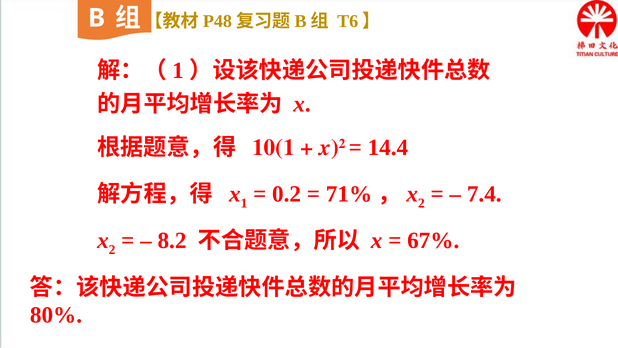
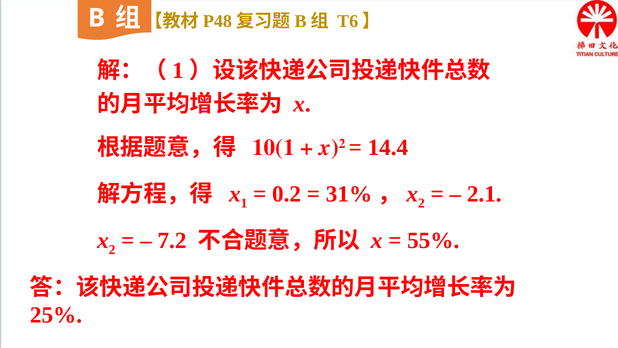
71%: 71% -> 31% (349, 194)
7.4: 7.4 -> 2.1 (484, 194)
8.2: 8.2 -> 7.2 (172, 241)
67%: 67% -> 55% (433, 241)
80%: 80% -> 25% (56, 315)
